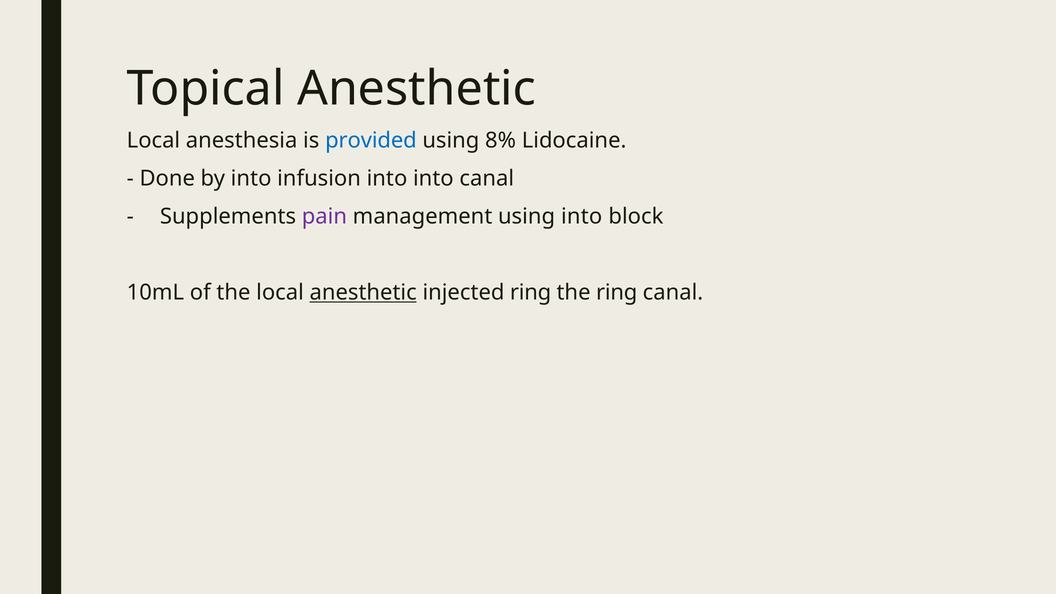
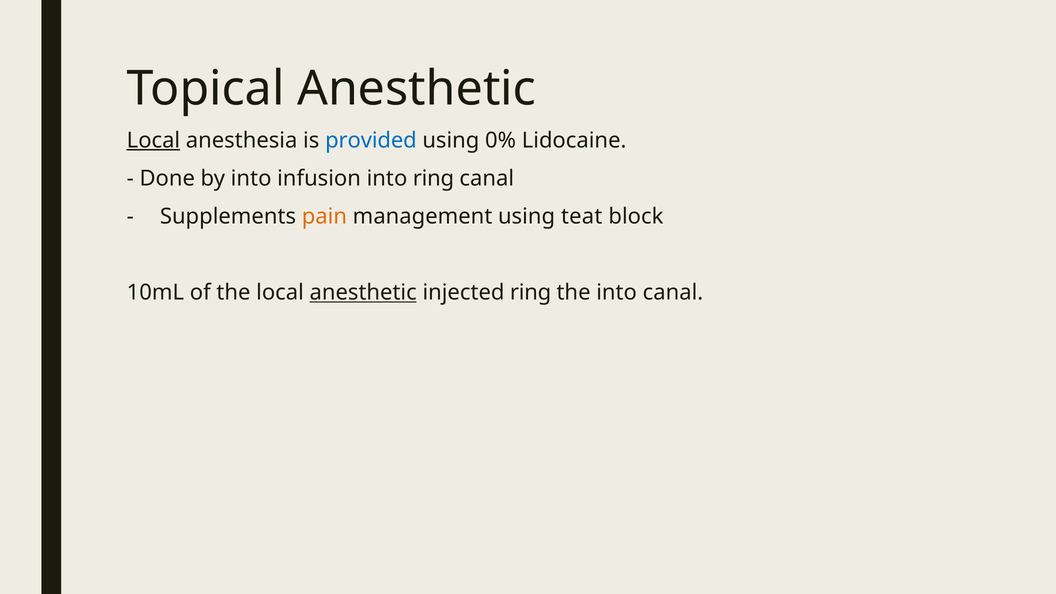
Local underline: none -> present (153, 140)
8%: 8% -> 0% (501, 140)
into into: into -> ring (433, 178)
pain colour: purple -> orange (324, 216)
using into: into -> teat (582, 216)
the ring: ring -> into (617, 292)
